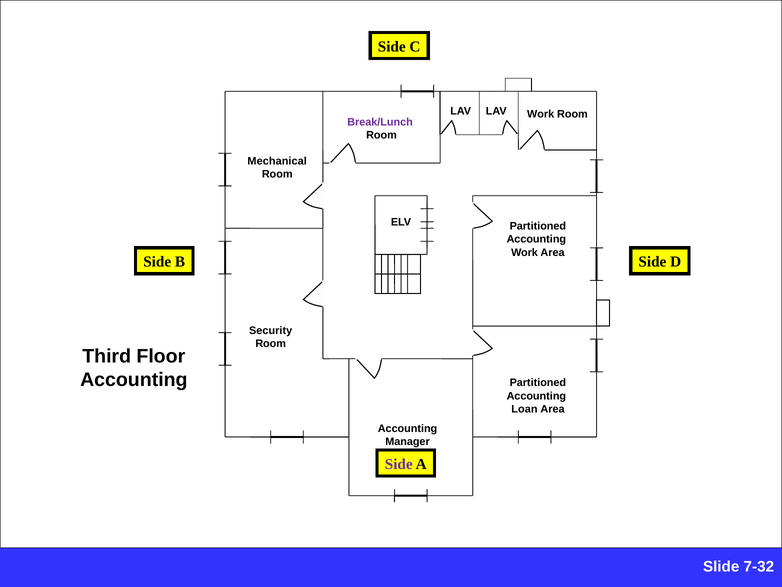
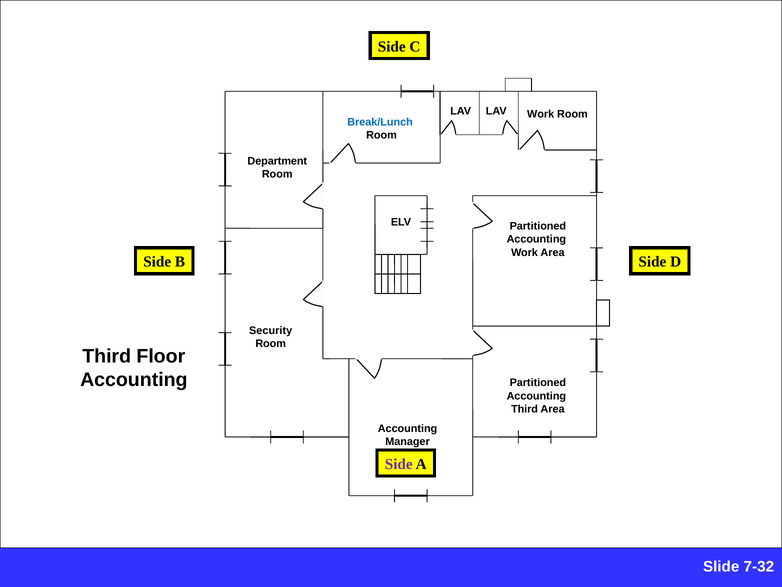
Break/Lunch colour: purple -> blue (380, 122)
Mechanical: Mechanical -> Department (277, 161)
Loan: Loan -> Third (525, 409)
